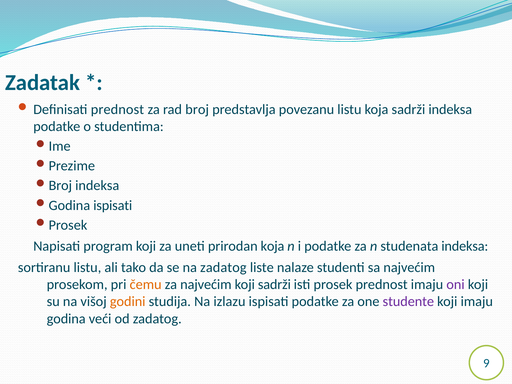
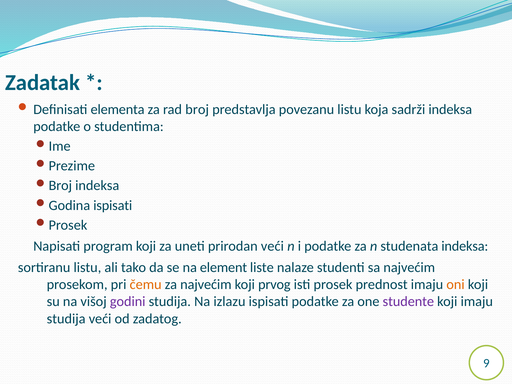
Definisati prednost: prednost -> elementa (118, 109)
prirodan koja: koja -> veći (272, 246)
na zadatog: zadatog -> element (223, 267)
koji sadrži: sadrži -> prvog (274, 285)
oni colour: purple -> orange (456, 285)
godini colour: orange -> purple (128, 302)
godina: godina -> studija (66, 319)
